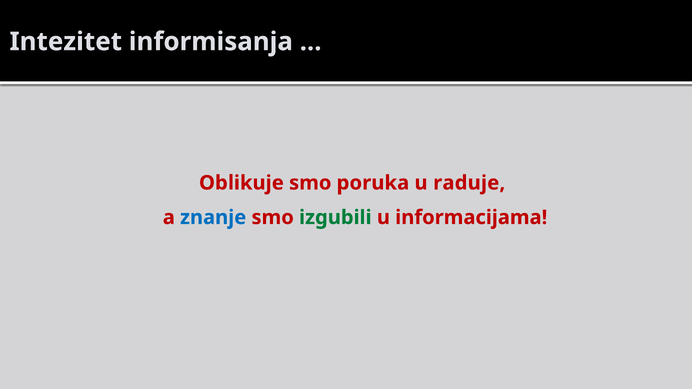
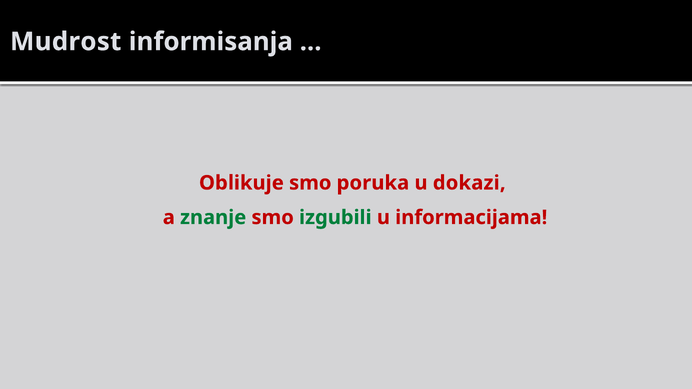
Intezitet: Intezitet -> Mudrost (66, 42)
raduje: raduje -> dokazi (469, 183)
znanje colour: blue -> green (213, 218)
